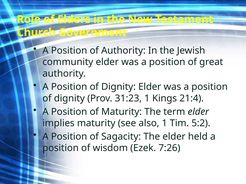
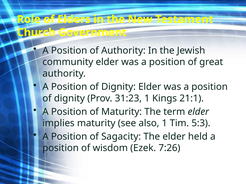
21:4: 21:4 -> 21:1 (192, 99)
5:2: 5:2 -> 5:3 (201, 123)
